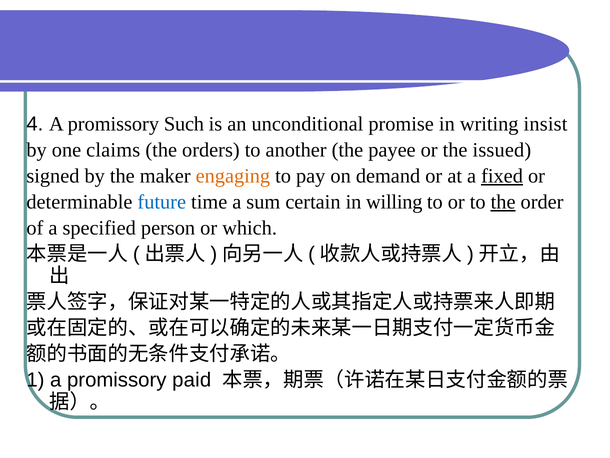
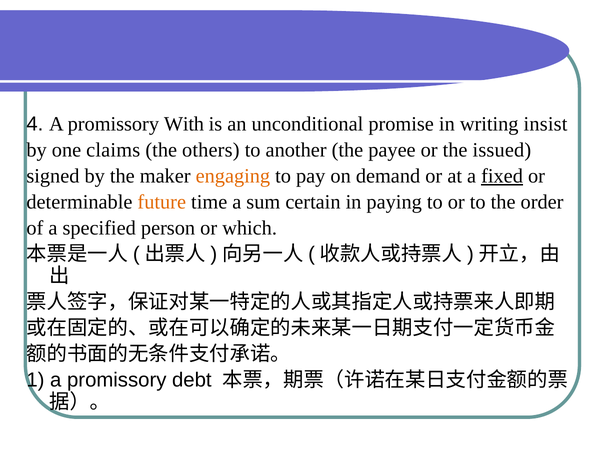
Such: Such -> With (184, 124)
orders: orders -> others (211, 150)
future colour: blue -> orange (162, 202)
willing: willing -> paying (394, 202)
the underline: present -> none (503, 202)
paid: paid -> debt (192, 380)
